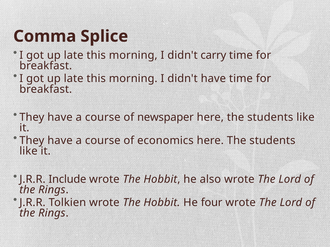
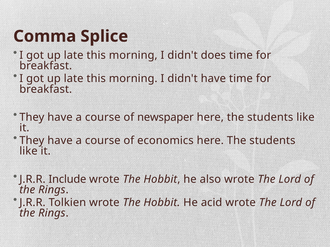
carry: carry -> does (213, 55)
four: four -> acid (212, 203)
